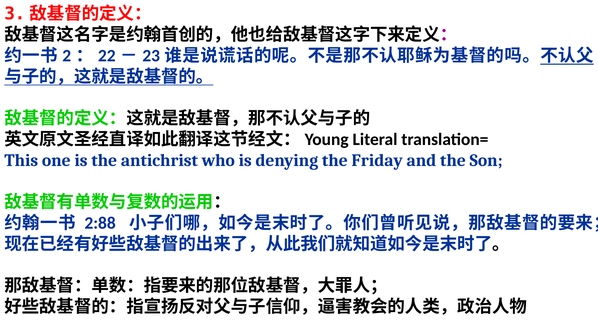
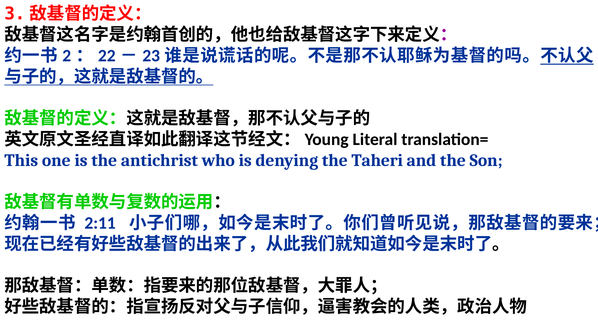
Friday: Friday -> Taheri (377, 160)
2:88: 2:88 -> 2:11 (100, 223)
